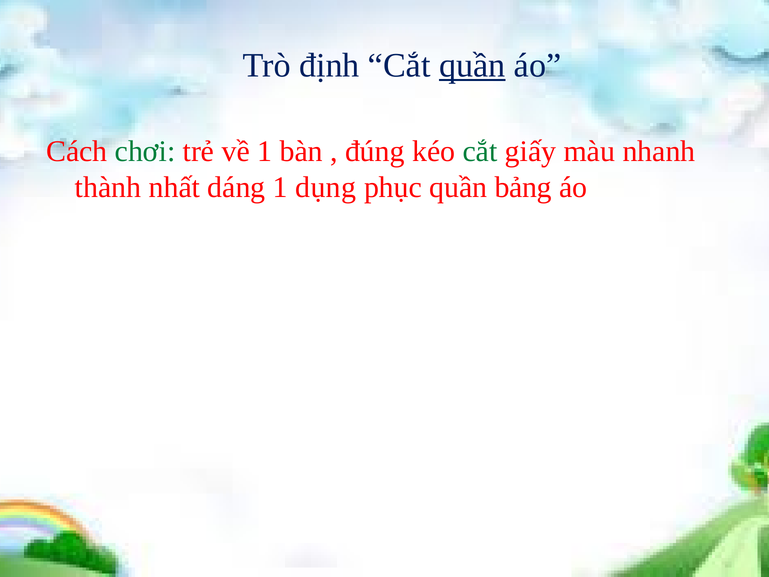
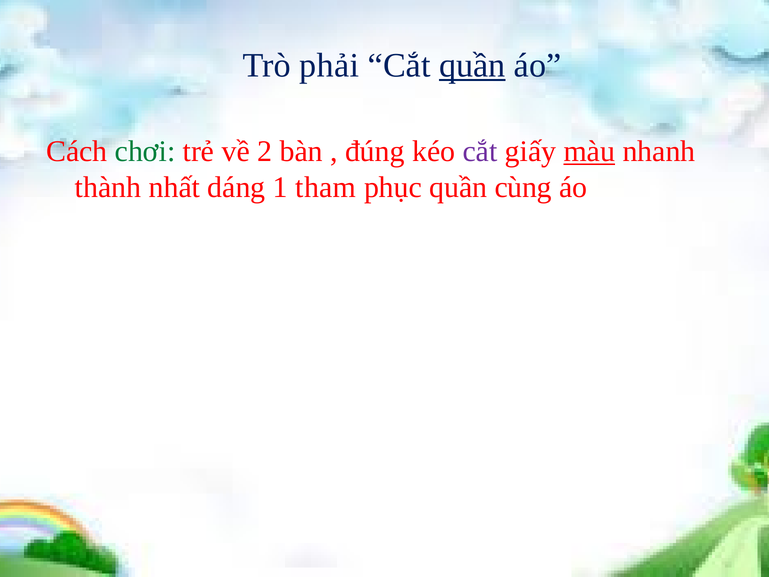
định: định -> phải (329, 65)
về 1: 1 -> 2 (265, 151)
cắt colour: green -> purple (480, 151)
màu underline: none -> present (589, 151)
dụng: dụng -> tham (326, 187)
bảng: bảng -> cùng (523, 187)
